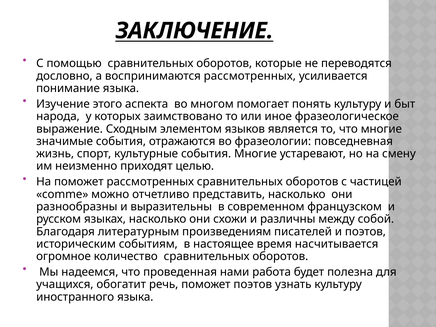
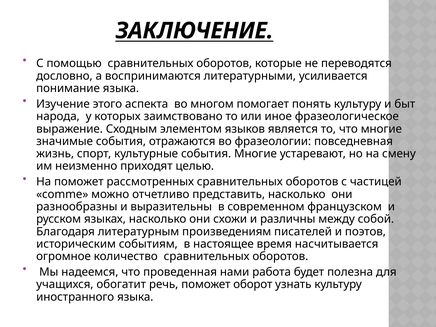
воспринимаются рассмотренных: рассмотренных -> литературными (250, 76)
поможет поэтов: поэтов -> оборот (253, 285)
